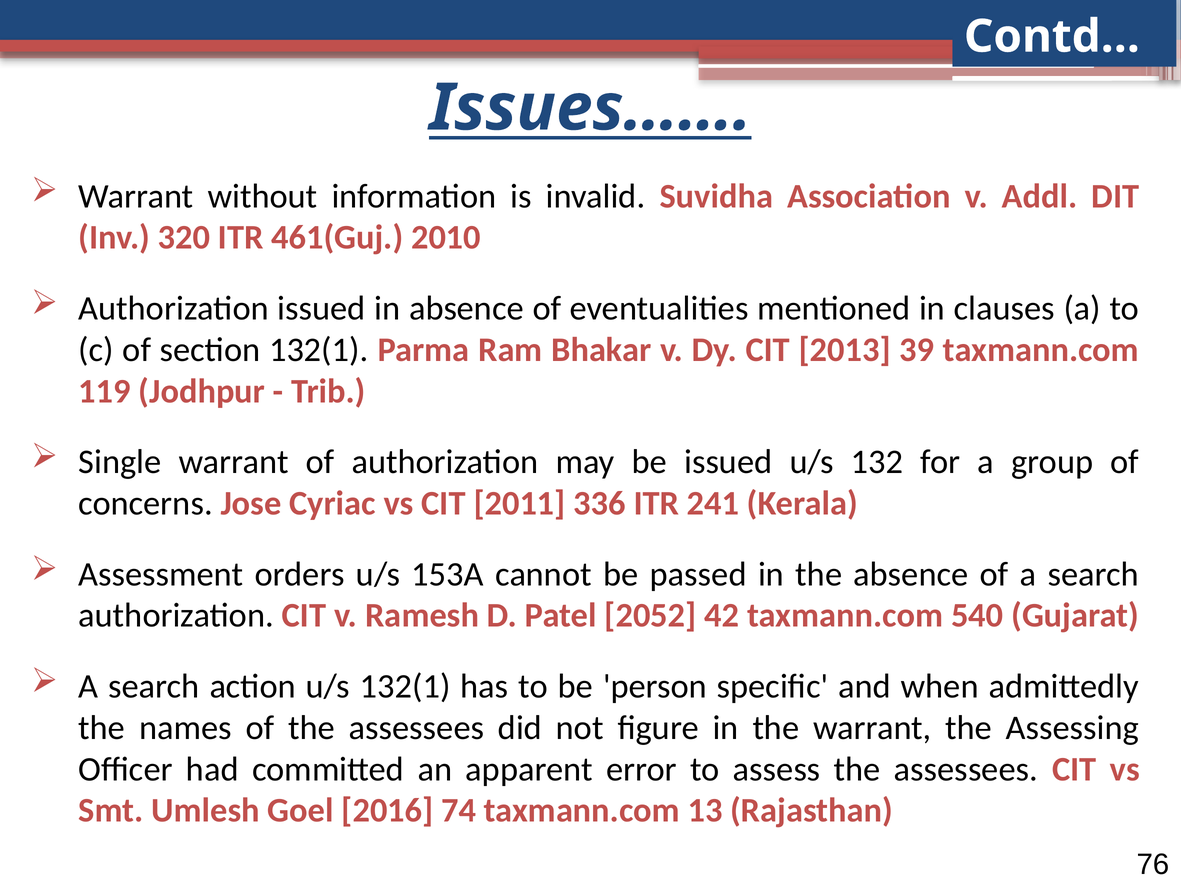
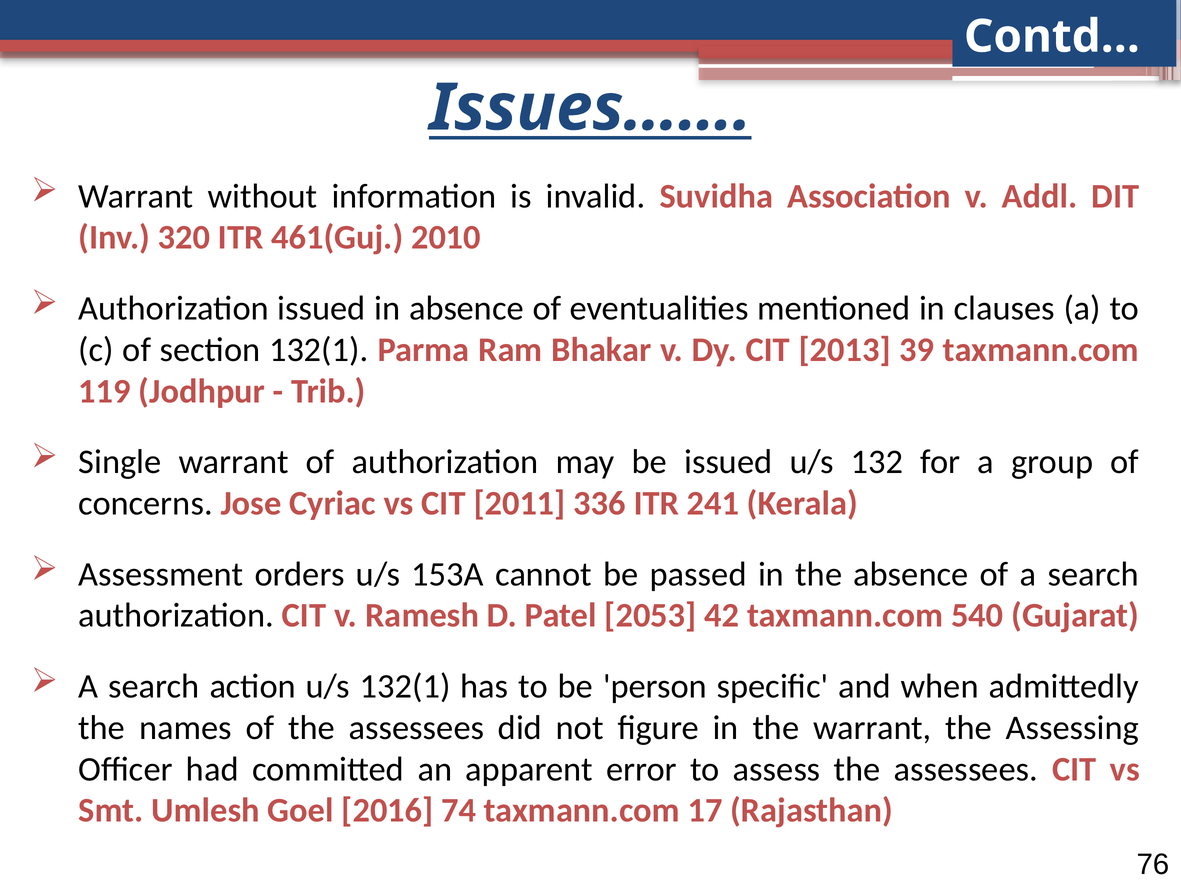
2052: 2052 -> 2053 (650, 615)
13: 13 -> 17 (705, 810)
